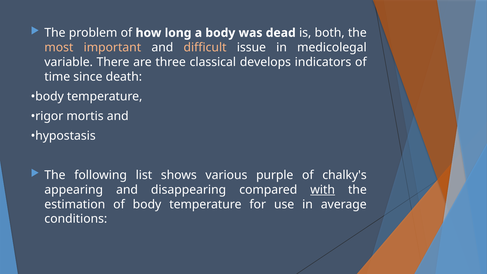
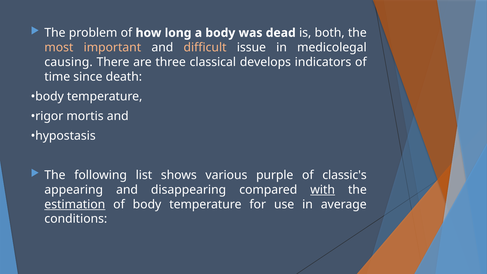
variable: variable -> causing (69, 62)
chalky's: chalky's -> classic's (345, 175)
estimation underline: none -> present (75, 204)
